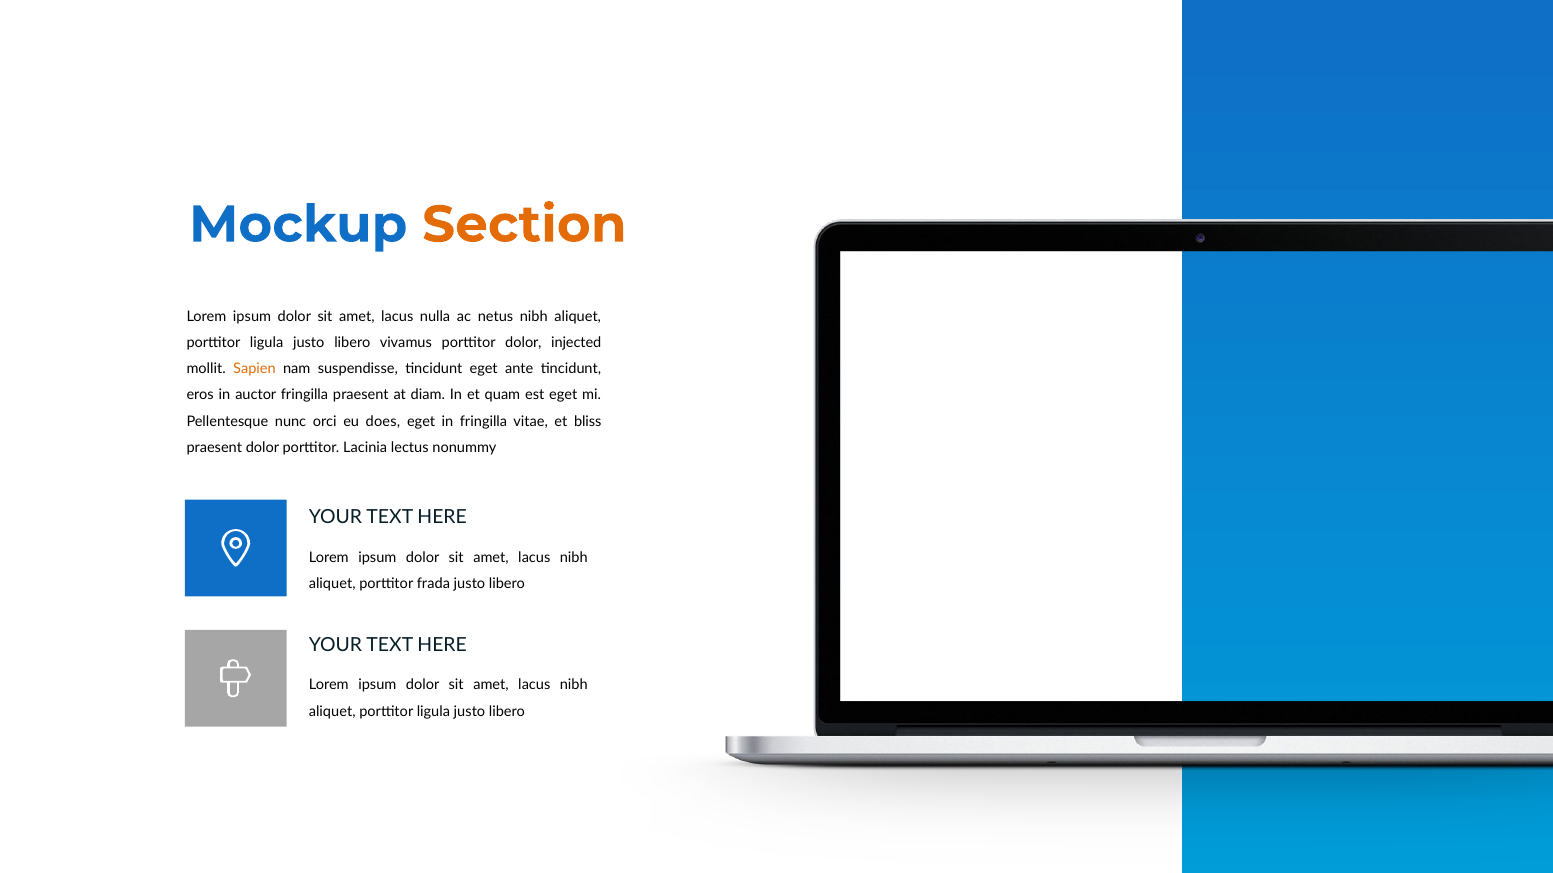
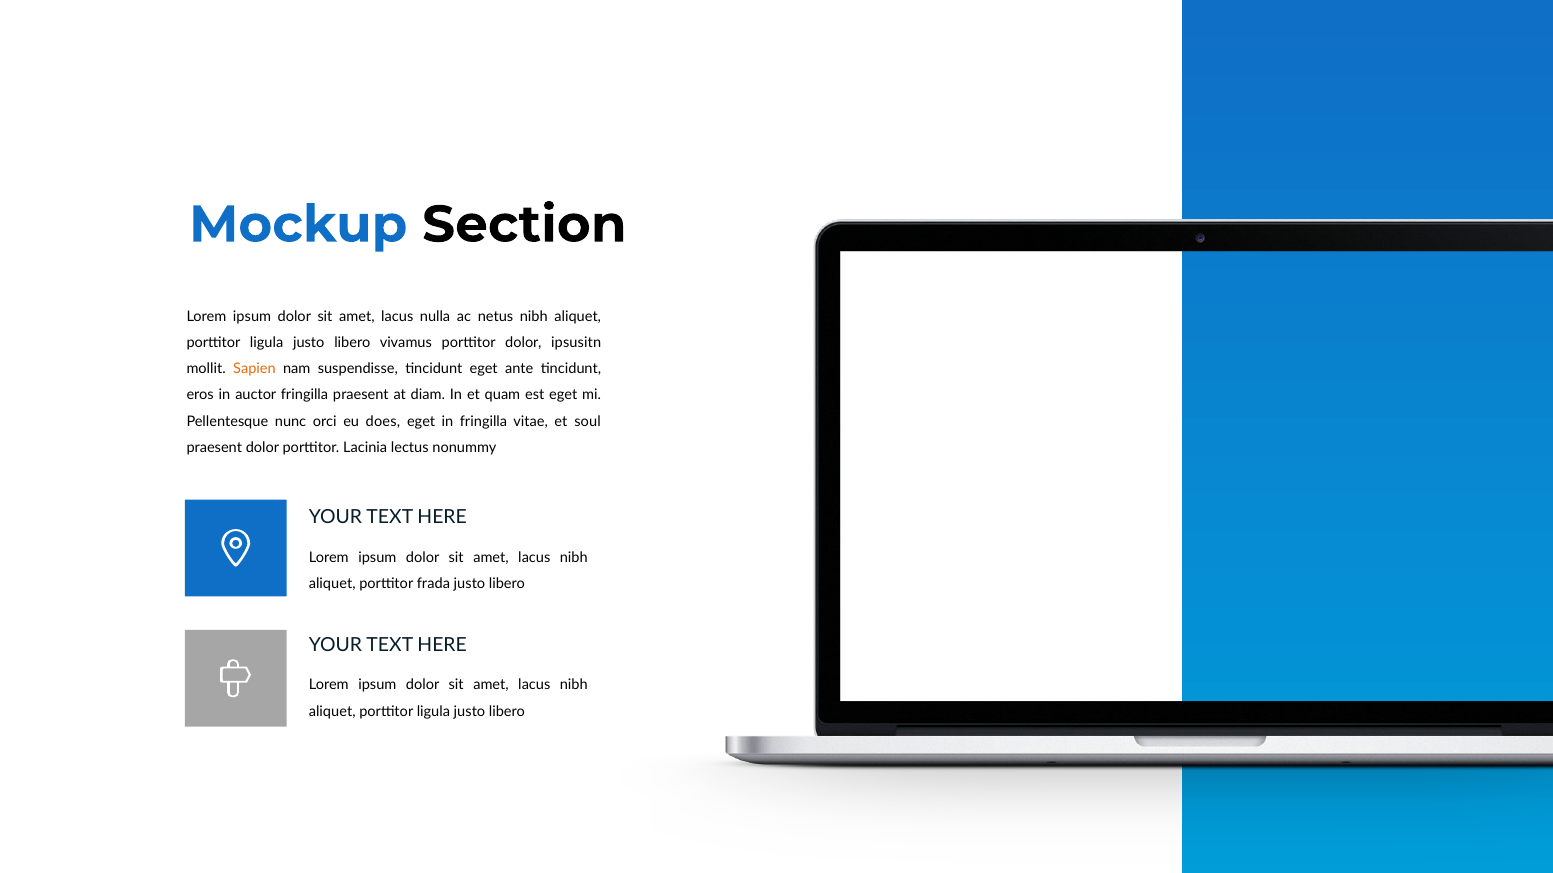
Section colour: orange -> black (524, 225)
injected: injected -> ipsusitn (576, 343)
bliss: bliss -> soul (588, 422)
